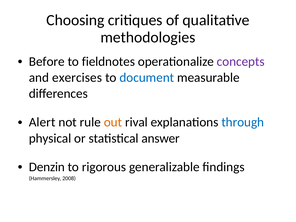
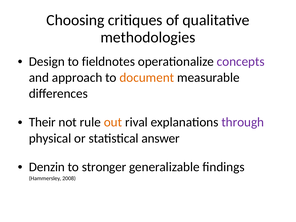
Before: Before -> Design (47, 61)
exercises: exercises -> approach (77, 78)
document colour: blue -> orange (147, 78)
Alert: Alert -> Their (42, 122)
through colour: blue -> purple (243, 122)
rigorous: rigorous -> stronger (104, 167)
